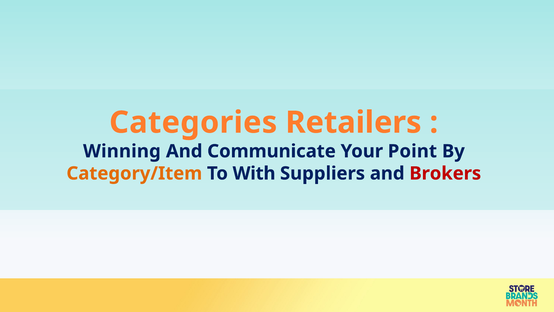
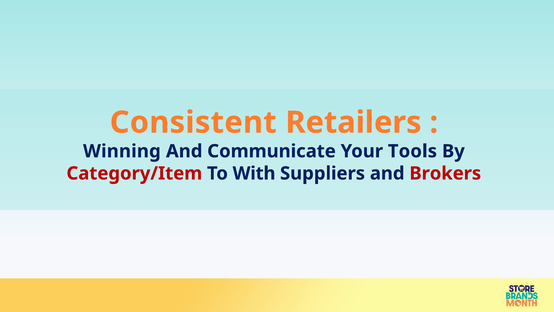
Categories: Categories -> Consistent (193, 122)
Point: Point -> Tools (412, 151)
Category/Item colour: orange -> red (134, 173)
